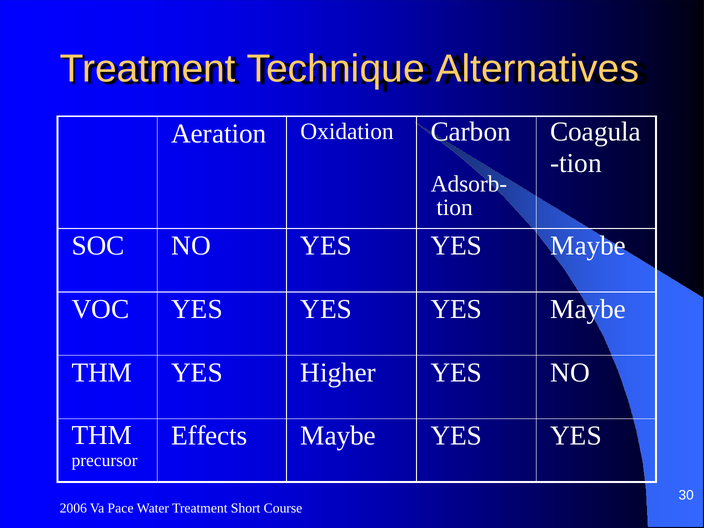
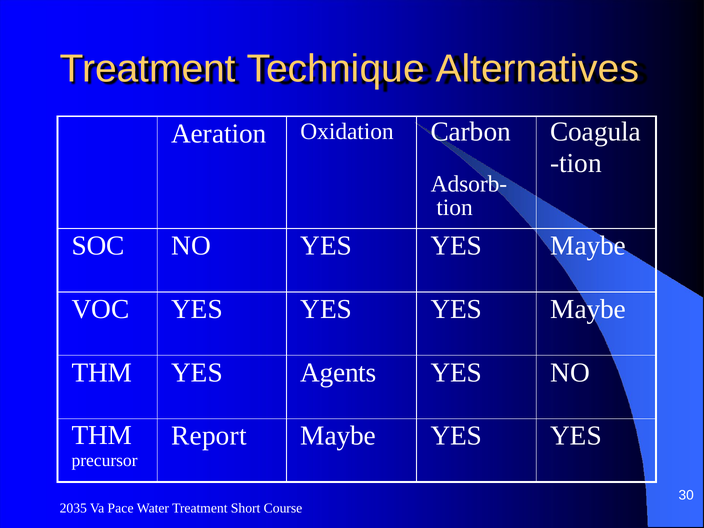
Higher: Higher -> Agents (338, 373)
Effects: Effects -> Report (209, 436)
2006: 2006 -> 2035 (73, 508)
